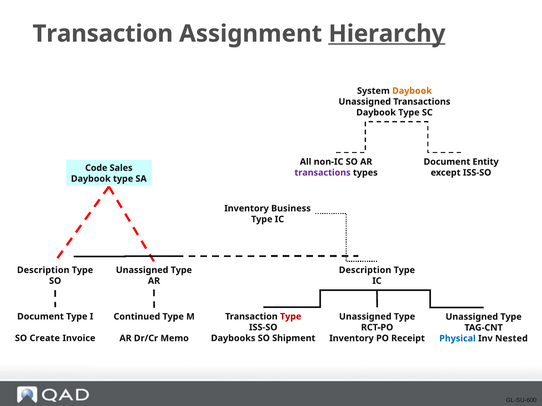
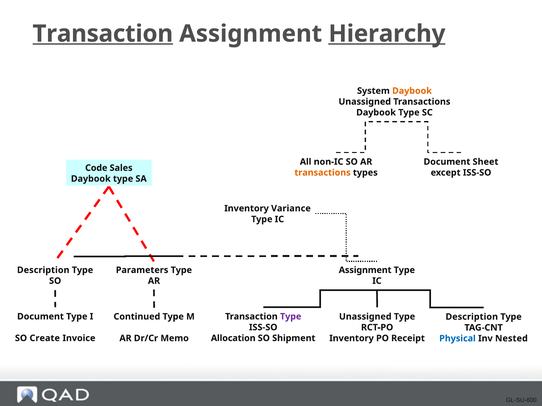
Transaction underline: none -> present (103, 34)
Entity: Entity -> Sheet (486, 162)
transactions colour: purple -> orange (323, 173)
Business: Business -> Variance (291, 209)
Unassigned: Unassigned -> Parameters (142, 270)
Description: Description -> Assignment (365, 270)
Type colour: red -> purple (291, 317)
Unassigned: Unassigned -> Description (472, 317)
Daybooks: Daybooks -> Allocation (233, 339)
